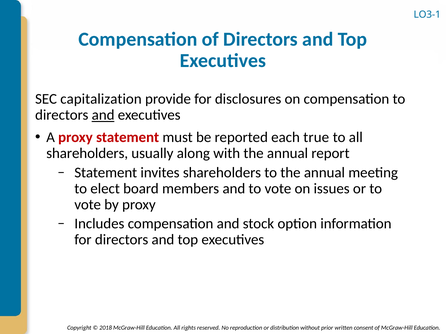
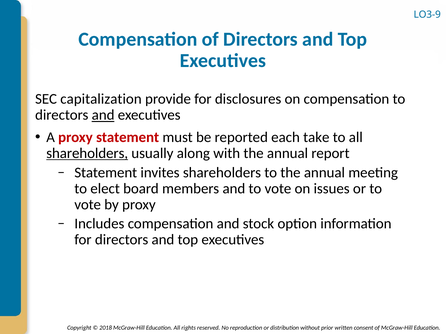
LO3-1: LO3-1 -> LO3-9 (427, 15)
true: true -> take (316, 138)
shareholders underline: none -> present (87, 154)
